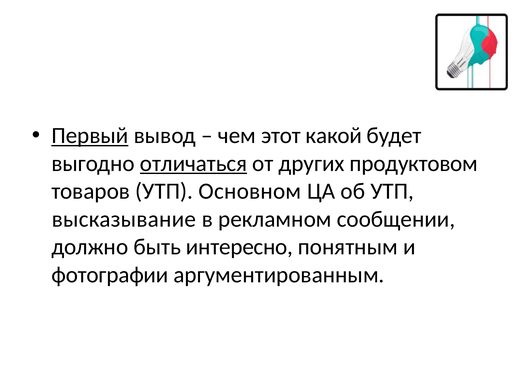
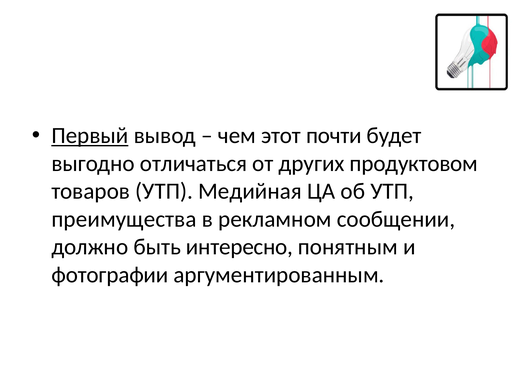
какой: какой -> почти (334, 136)
отличаться underline: present -> none (194, 163)
Основном: Основном -> Медийная (250, 191)
высказывание: высказывание -> преимущества (124, 219)
